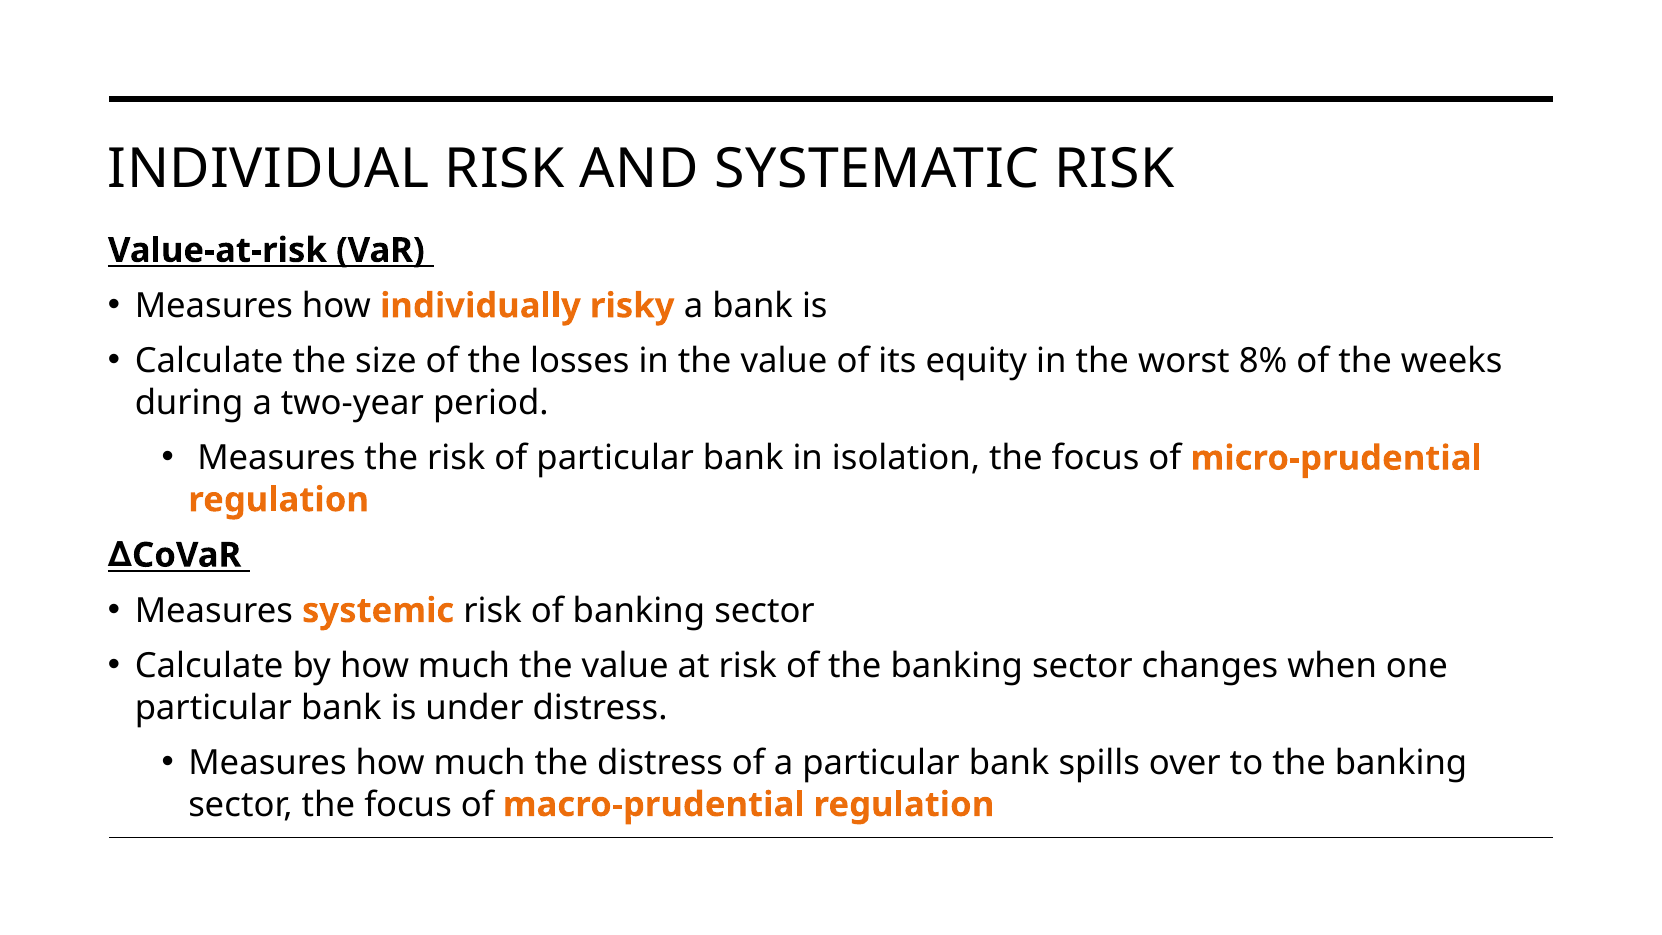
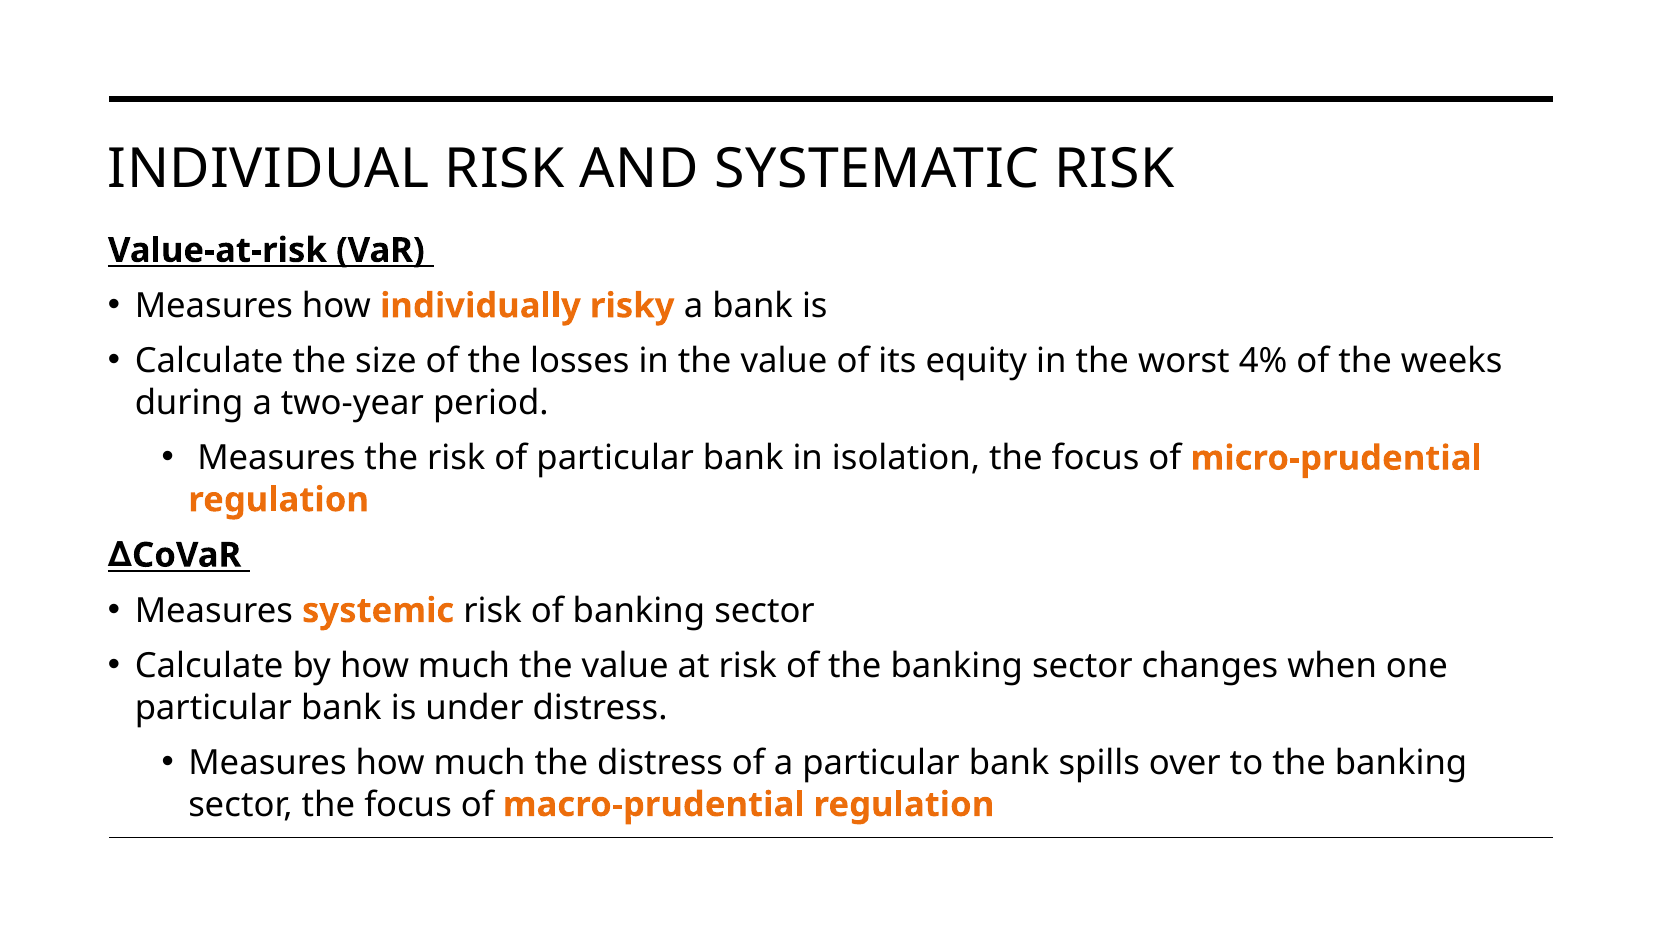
8%: 8% -> 4% (1263, 361)
